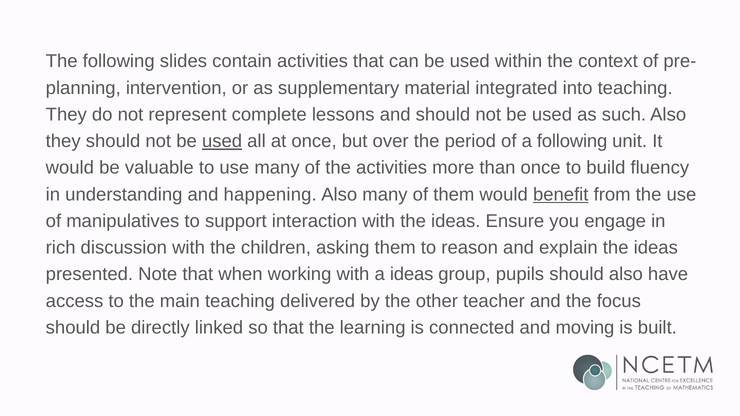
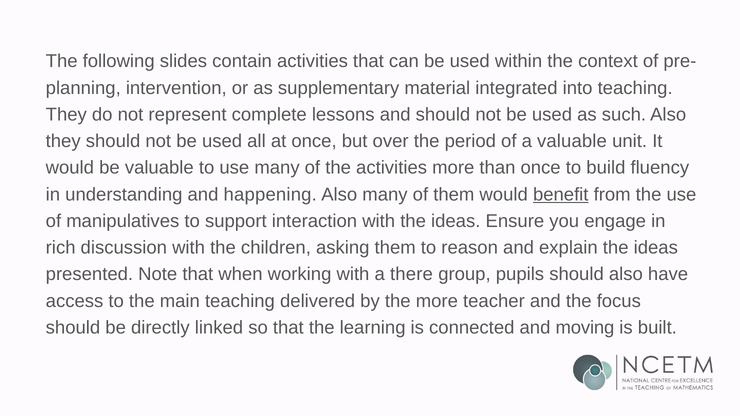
used underline: present -> none (222, 141)
a following: following -> valuable (572, 141)
a ideas: ideas -> there (411, 275)
the other: other -> more (437, 301)
